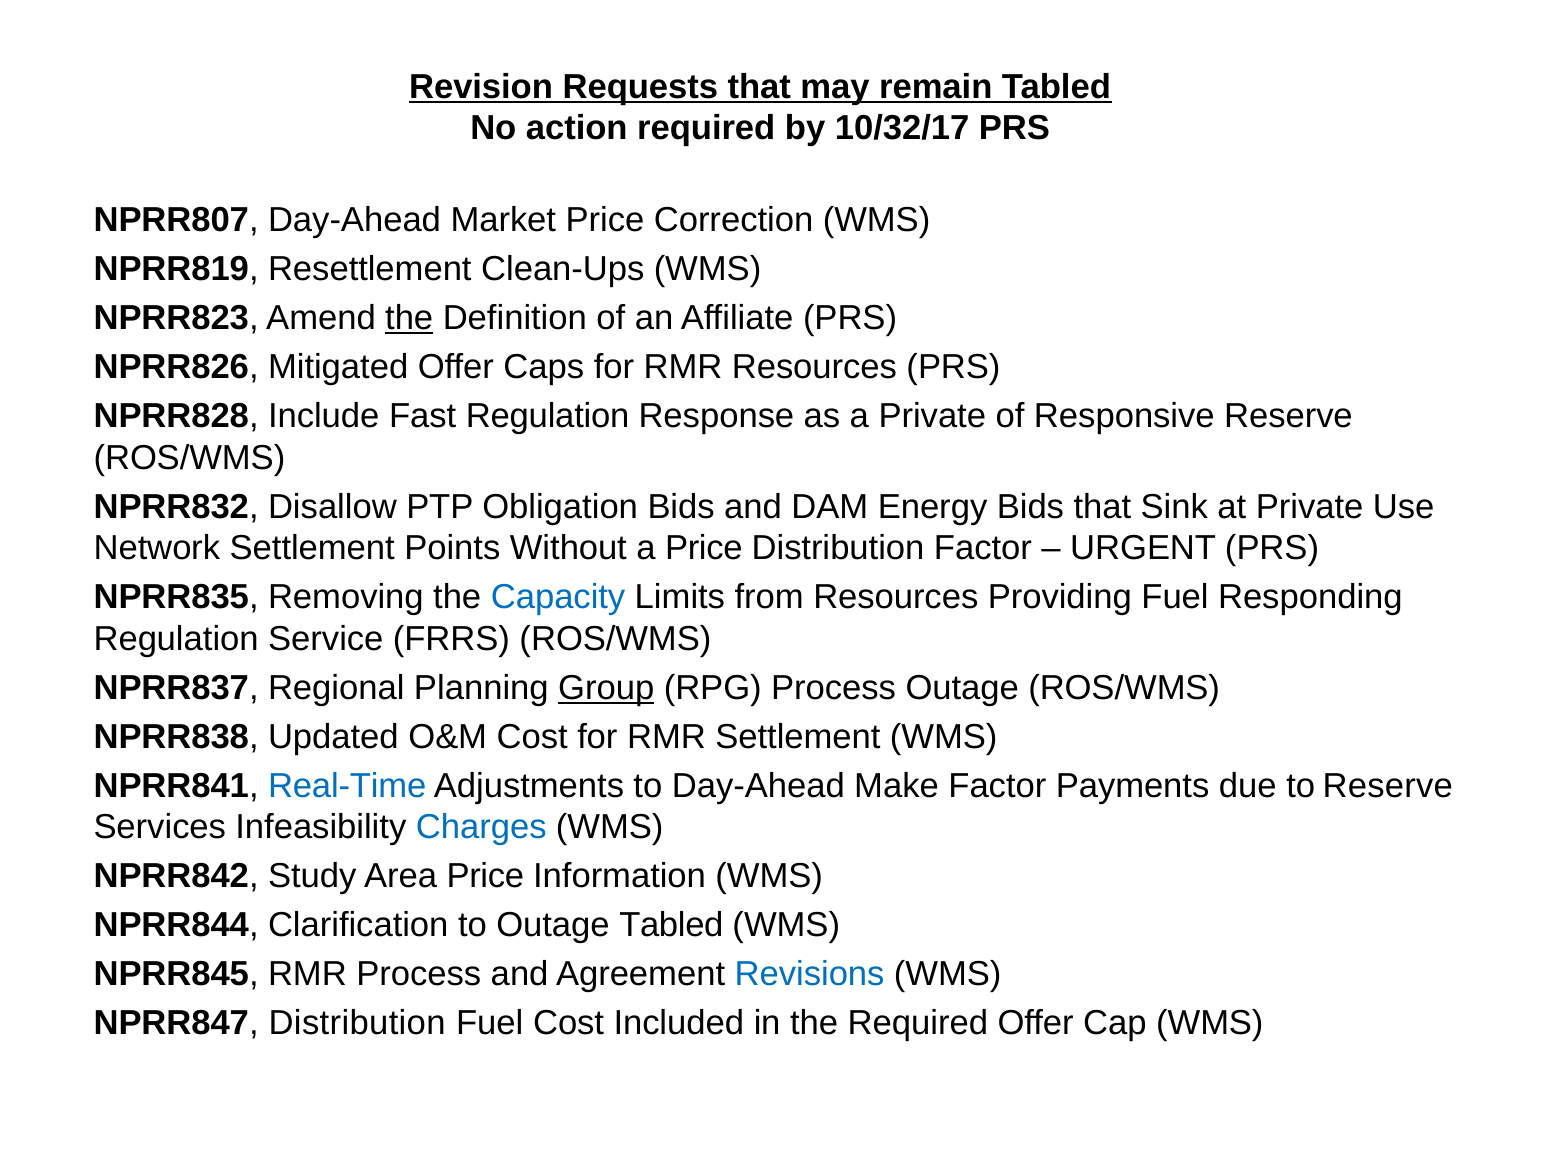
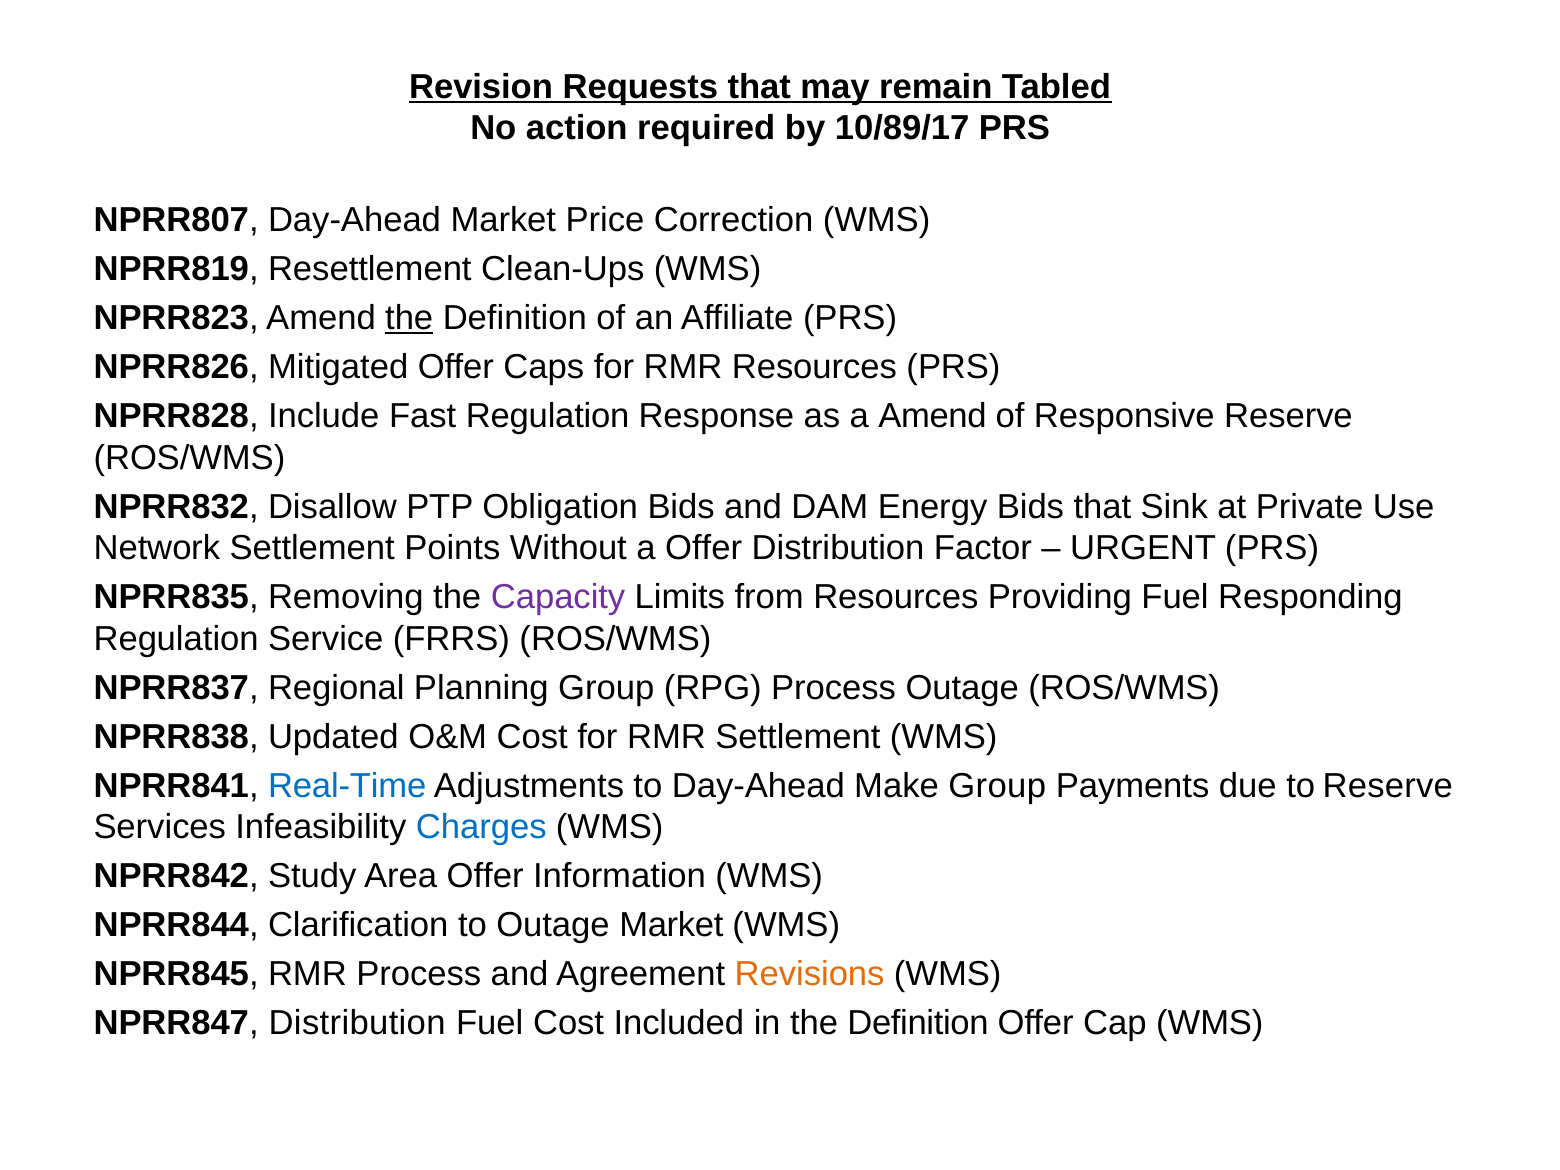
10/32/17: 10/32/17 -> 10/89/17 (902, 128)
a Private: Private -> Amend (932, 416)
a Price: Price -> Offer (704, 548)
Capacity colour: blue -> purple (558, 597)
Group underline: present -> none (606, 688)
Make Factor: Factor -> Group (997, 786)
Area Price: Price -> Offer (485, 876)
Outage Tabled: Tabled -> Market (671, 925)
Revisions colour: blue -> orange (810, 974)
in the Required: Required -> Definition (918, 1023)
